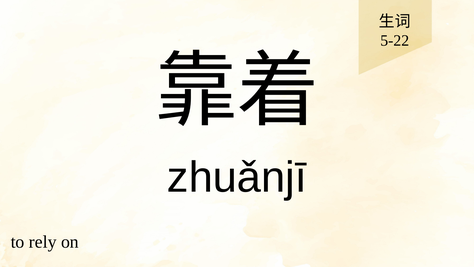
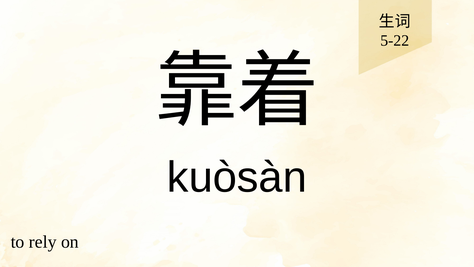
zhuǎnjī: zhuǎnjī -> kuòsàn (237, 177)
